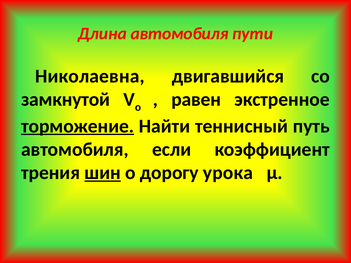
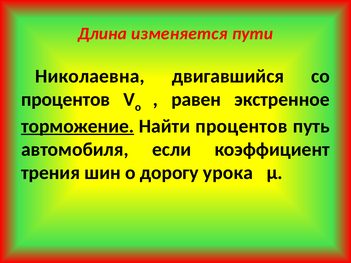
Длина автомобиля: автомобиля -> изменяется (179, 34)
замкнутой: замкнутой -> процентов (66, 100)
Найти теннисный: теннисный -> процентов (241, 126)
шин underline: present -> none (103, 173)
